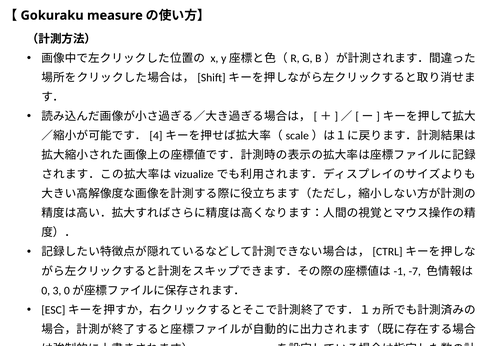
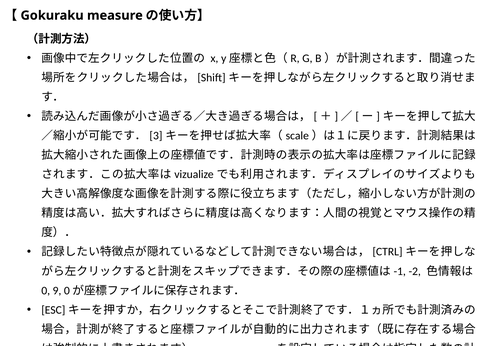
4: 4 -> 3 (156, 136)
-7: -7 -> -2 (415, 271)
3: 3 -> 9 (57, 291)
